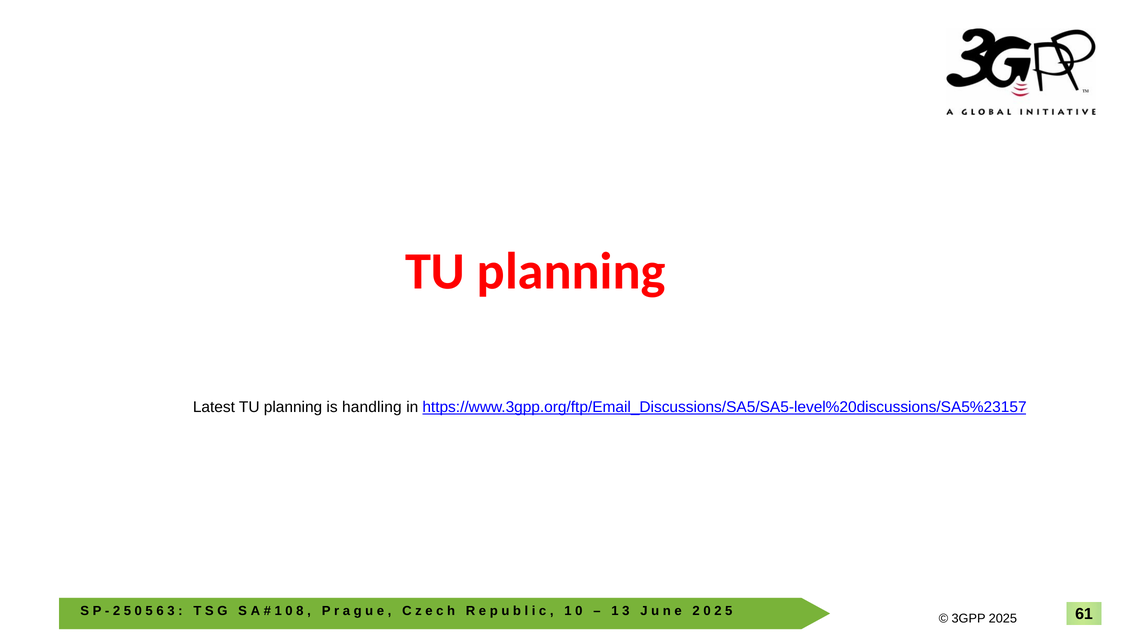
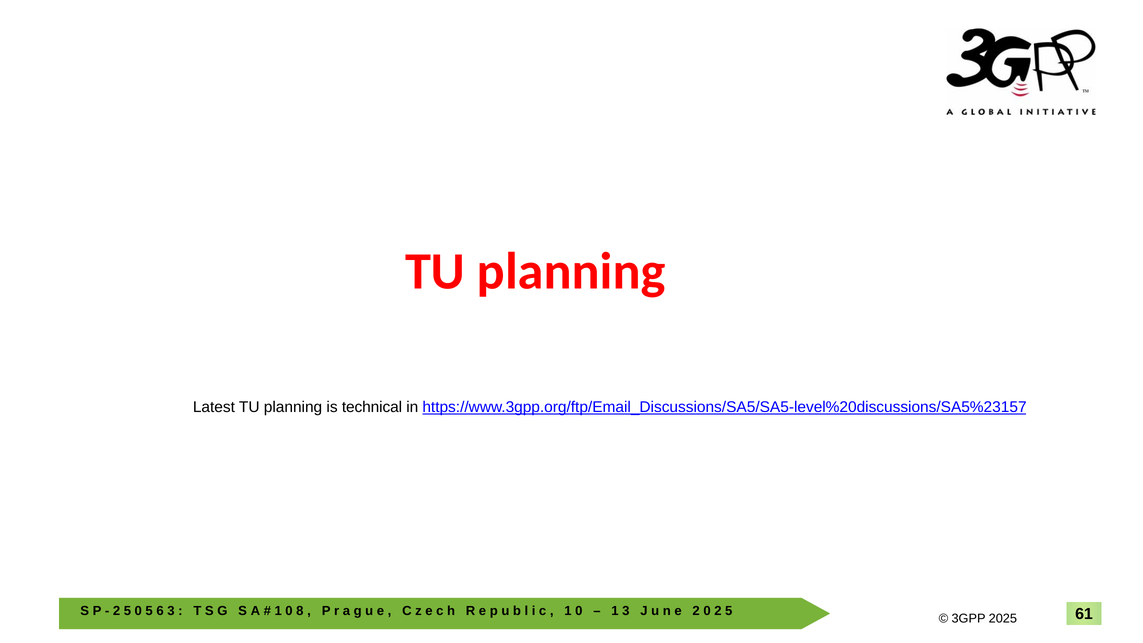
handling: handling -> technical (372, 407)
